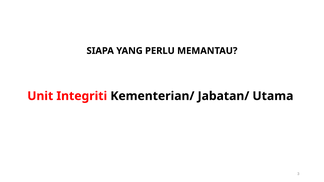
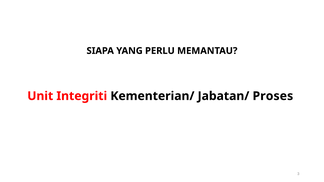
Utama: Utama -> Proses (273, 96)
